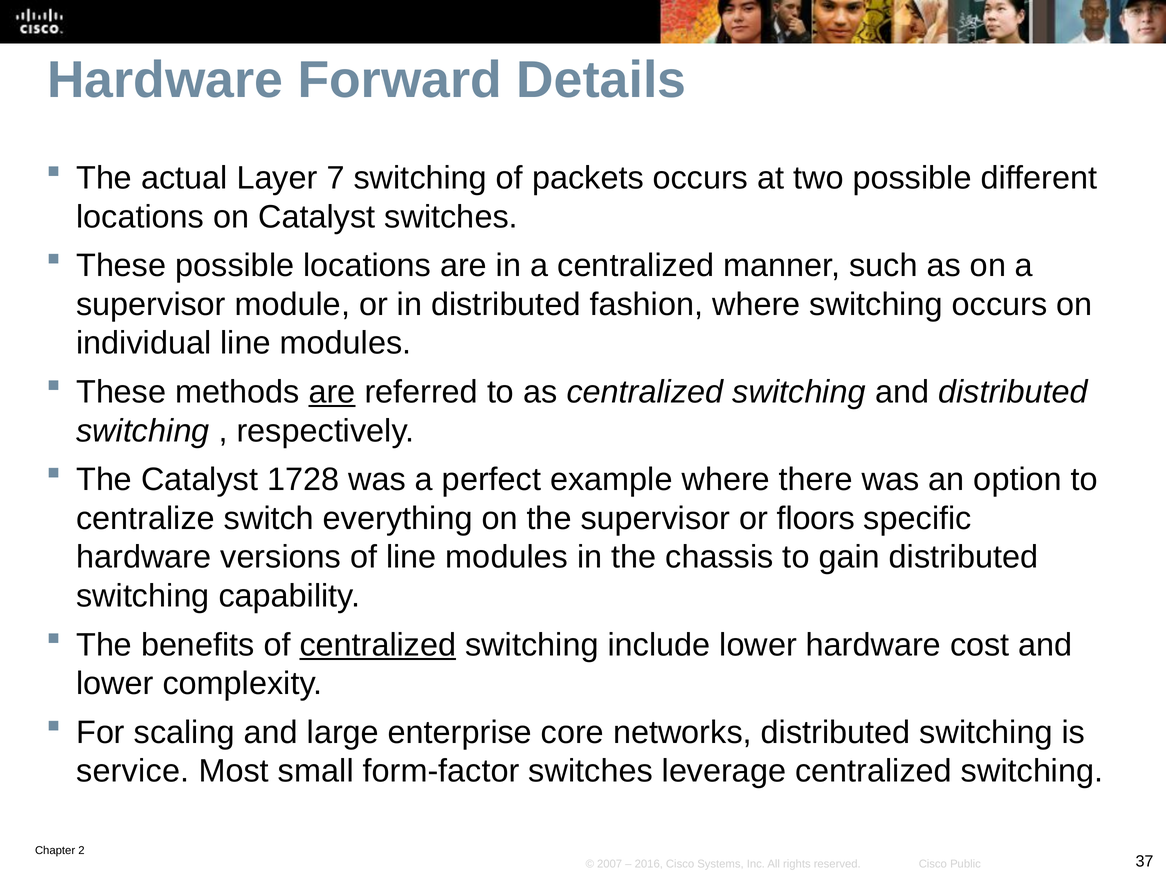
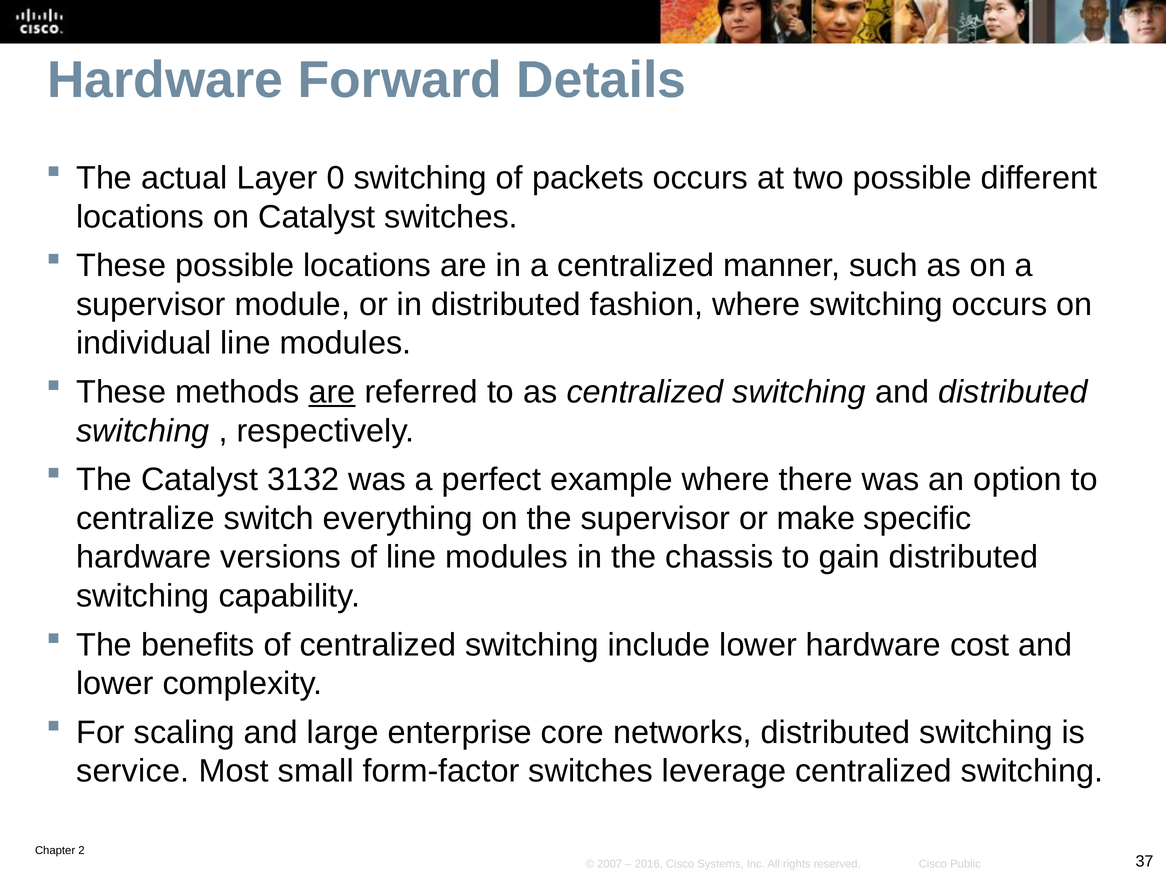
7: 7 -> 0 (336, 178)
1728: 1728 -> 3132 (303, 479)
floors: floors -> make (816, 518)
centralized underline: present -> none (378, 644)
